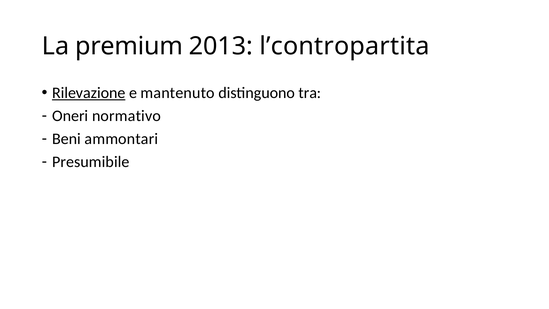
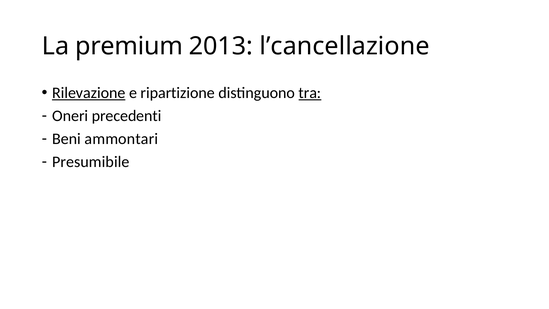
l’contropartita: l’contropartita -> l’cancellazione (345, 46)
mantenuto: mantenuto -> ripartizione (178, 93)
tra underline: none -> present (310, 93)
normativo: normativo -> precedenti (127, 116)
